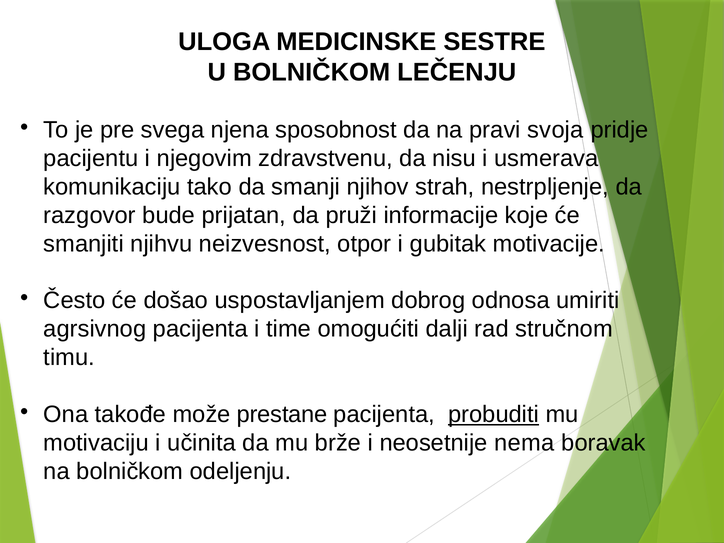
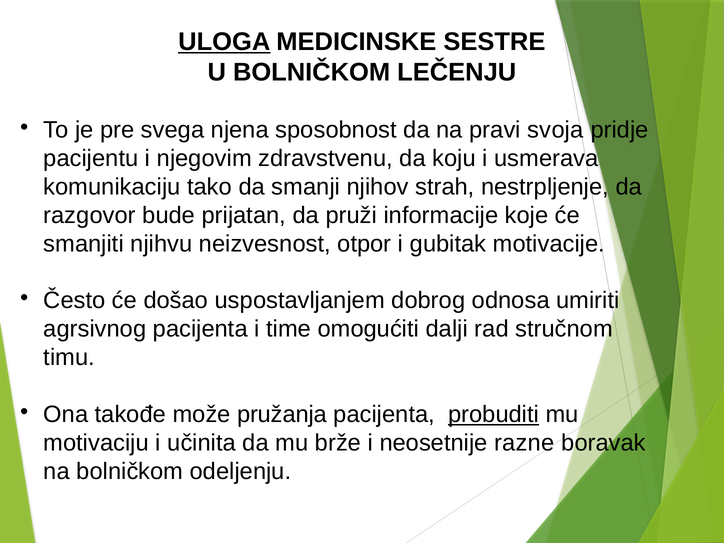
ULOGA underline: none -> present (224, 42)
nisu: nisu -> koju (454, 158)
prestane: prestane -> pružanja (282, 414)
nema: nema -> razne (524, 443)
